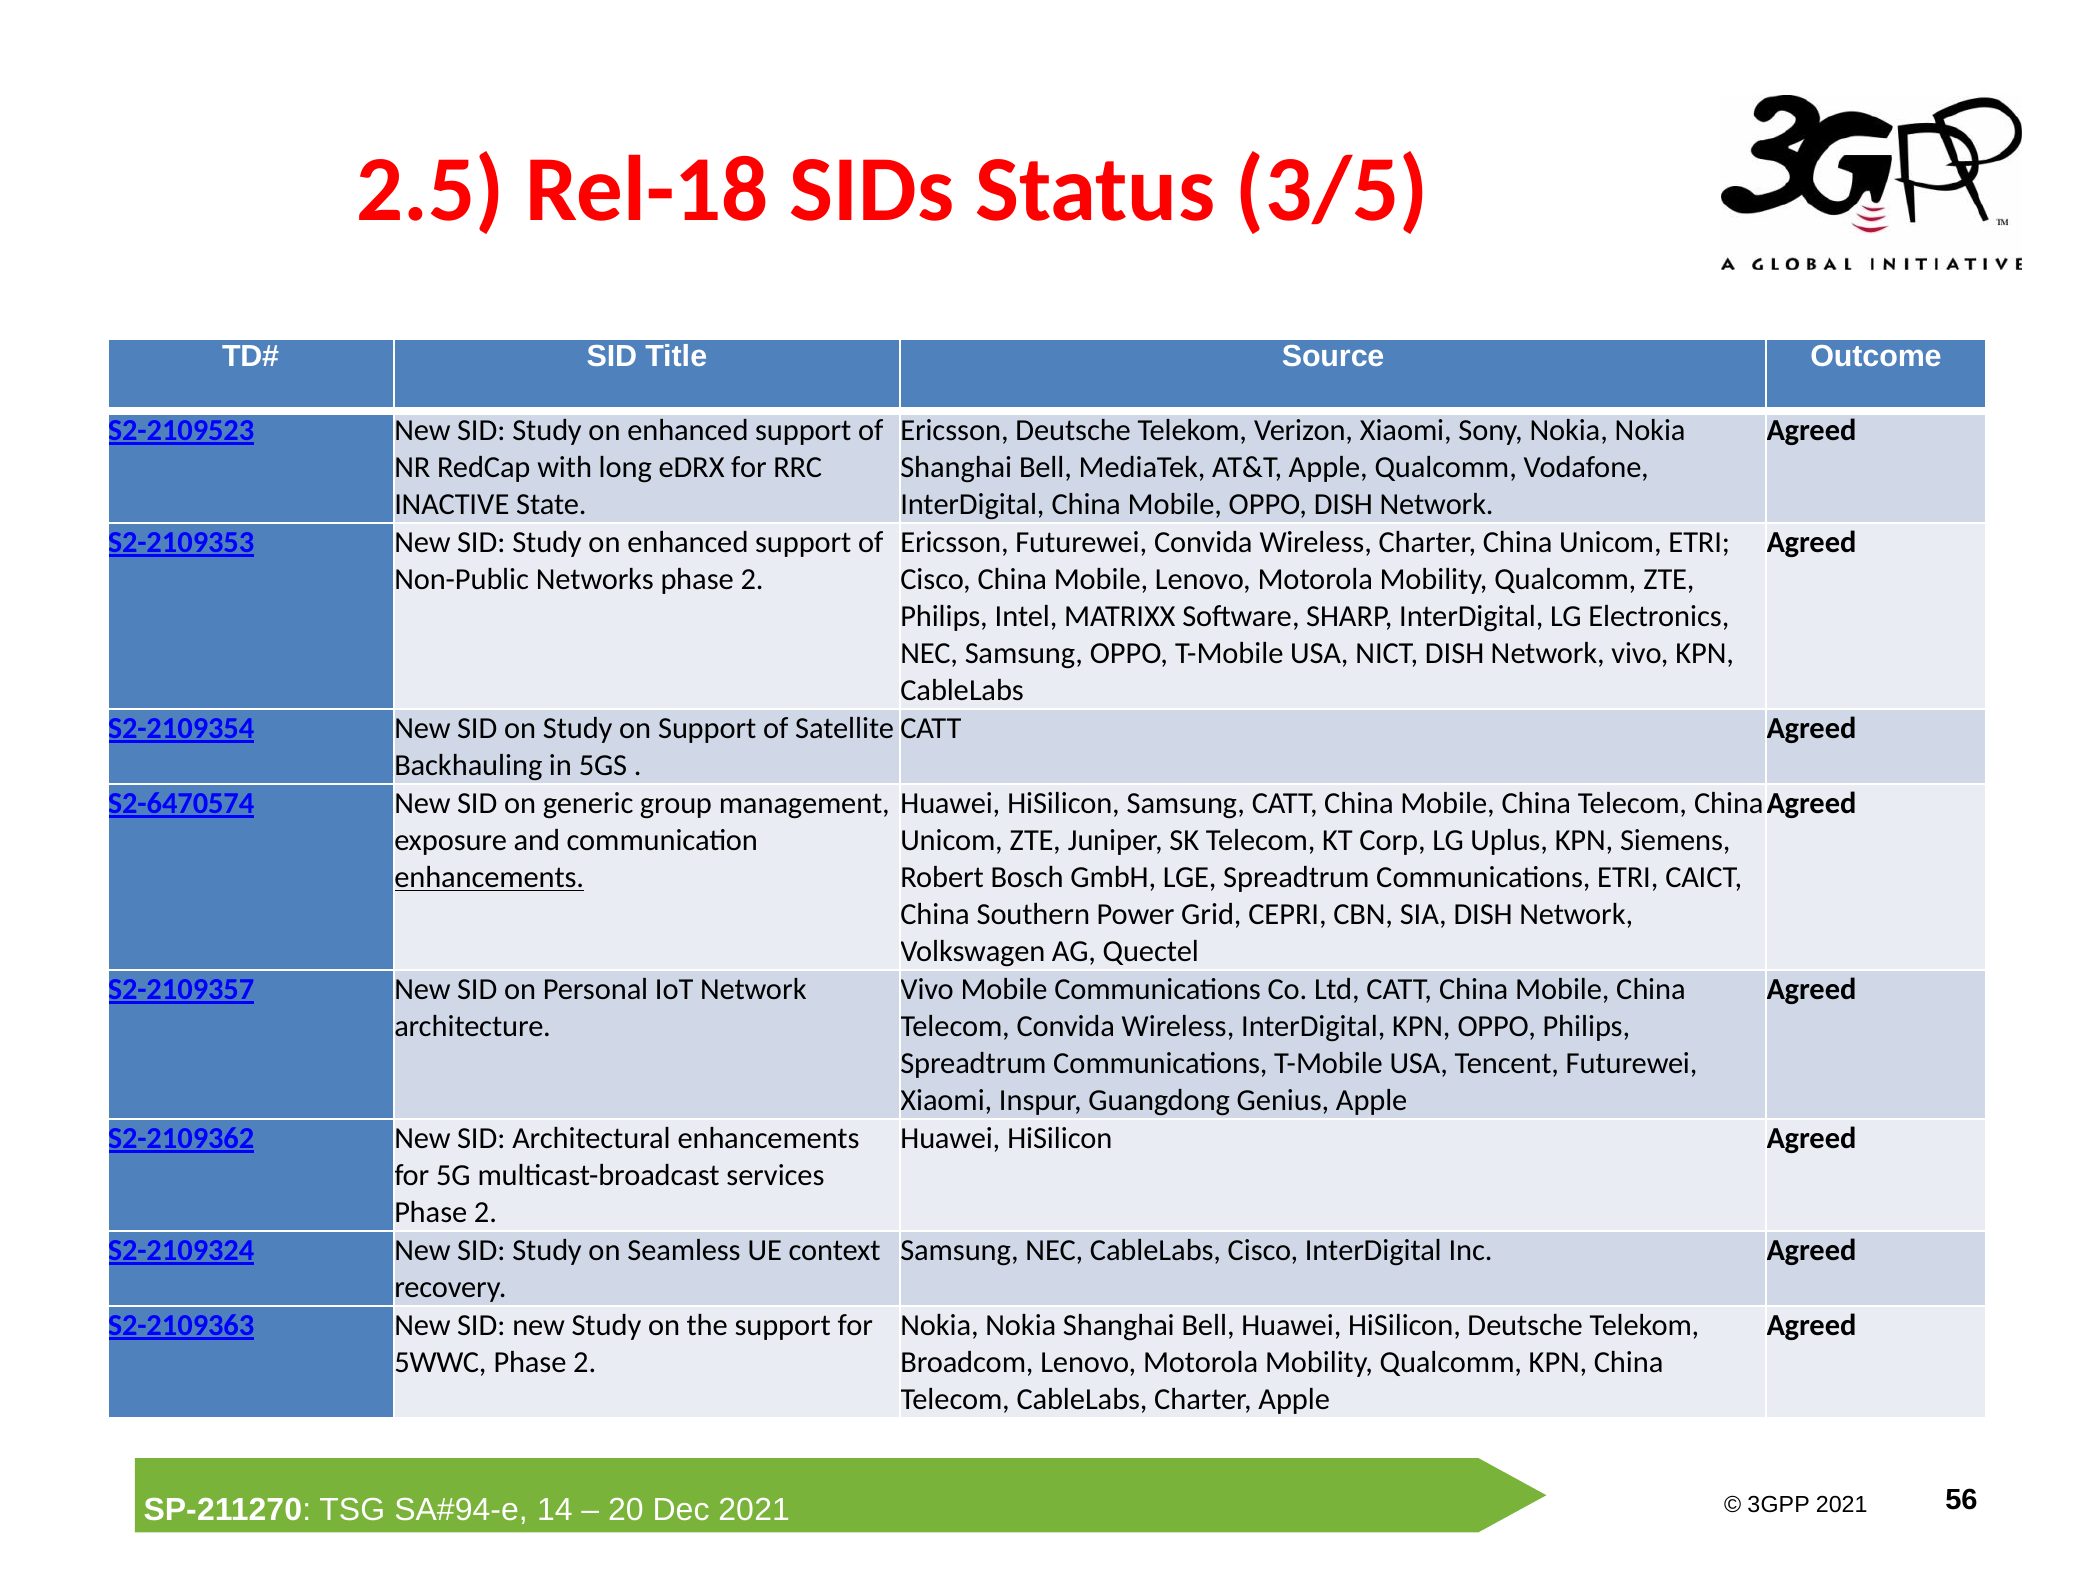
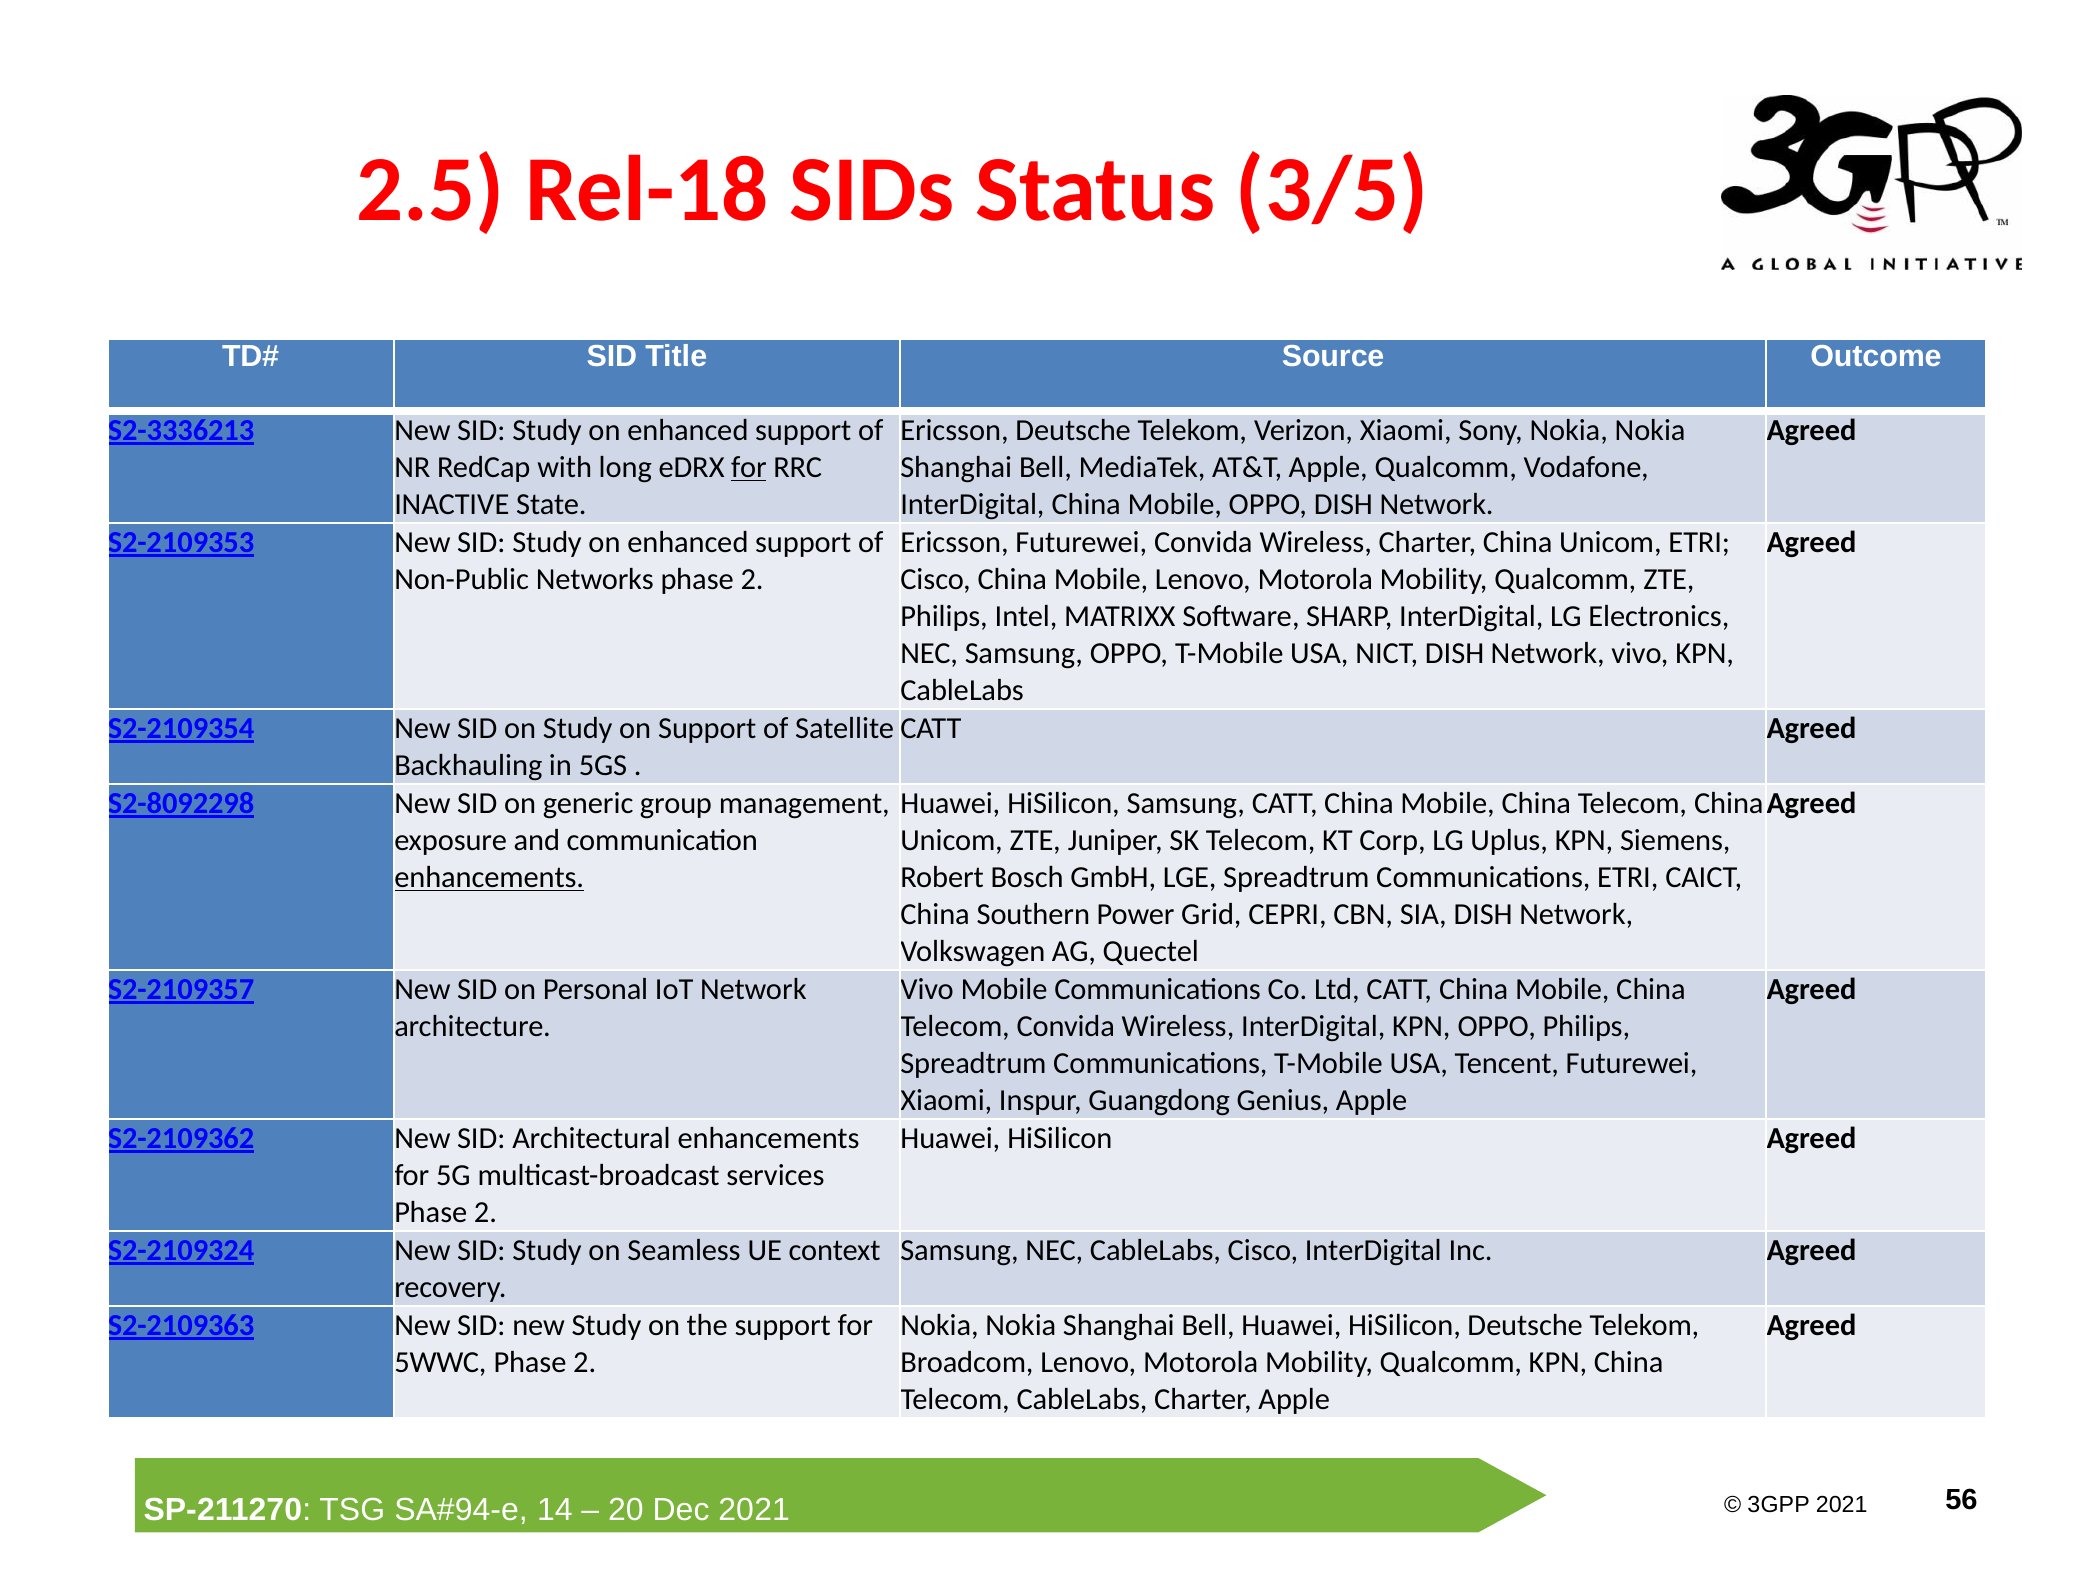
S2-2109523: S2-2109523 -> S2-3336213 (181, 430)
for underline: none -> present (749, 467)
S2-6470574: S2-6470574 -> S2-8092298 (181, 803)
